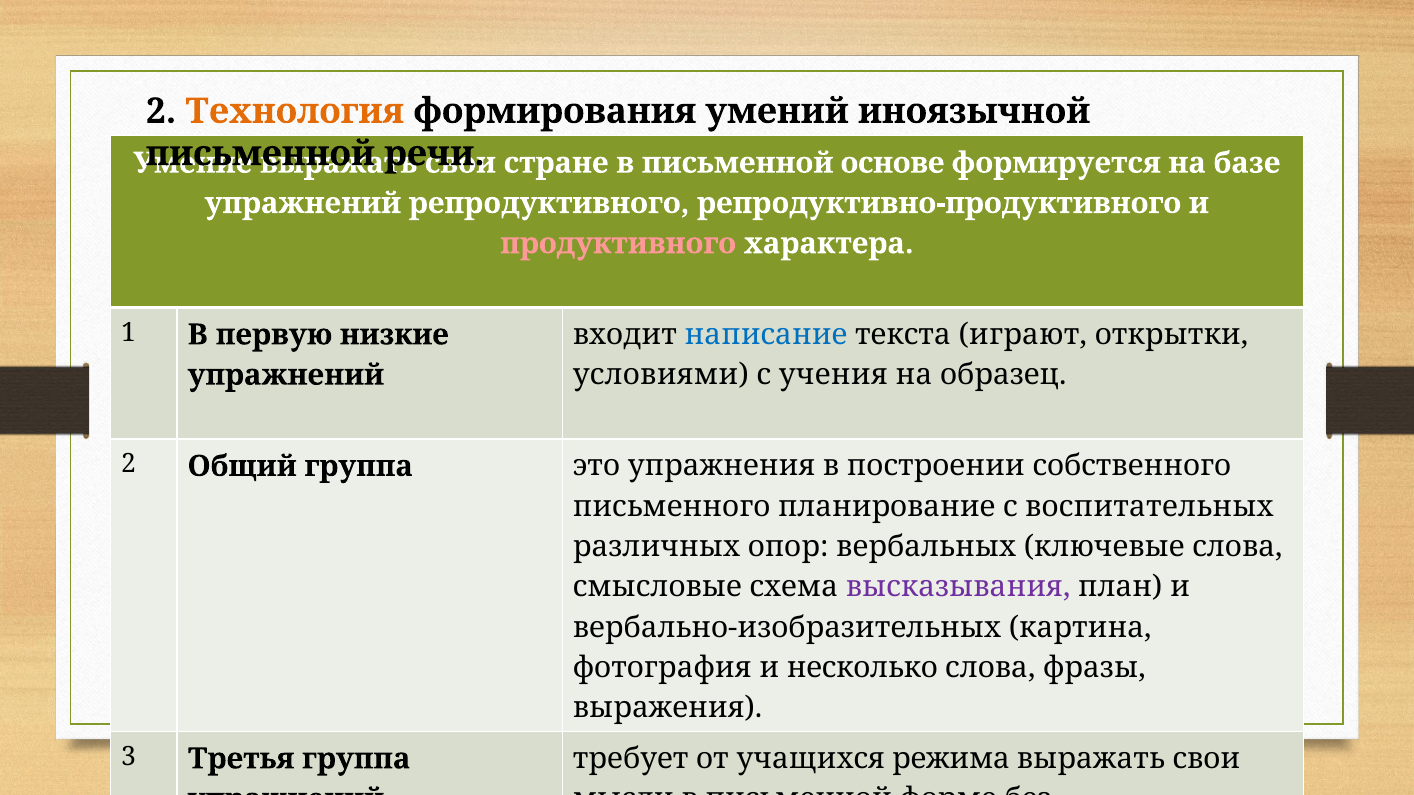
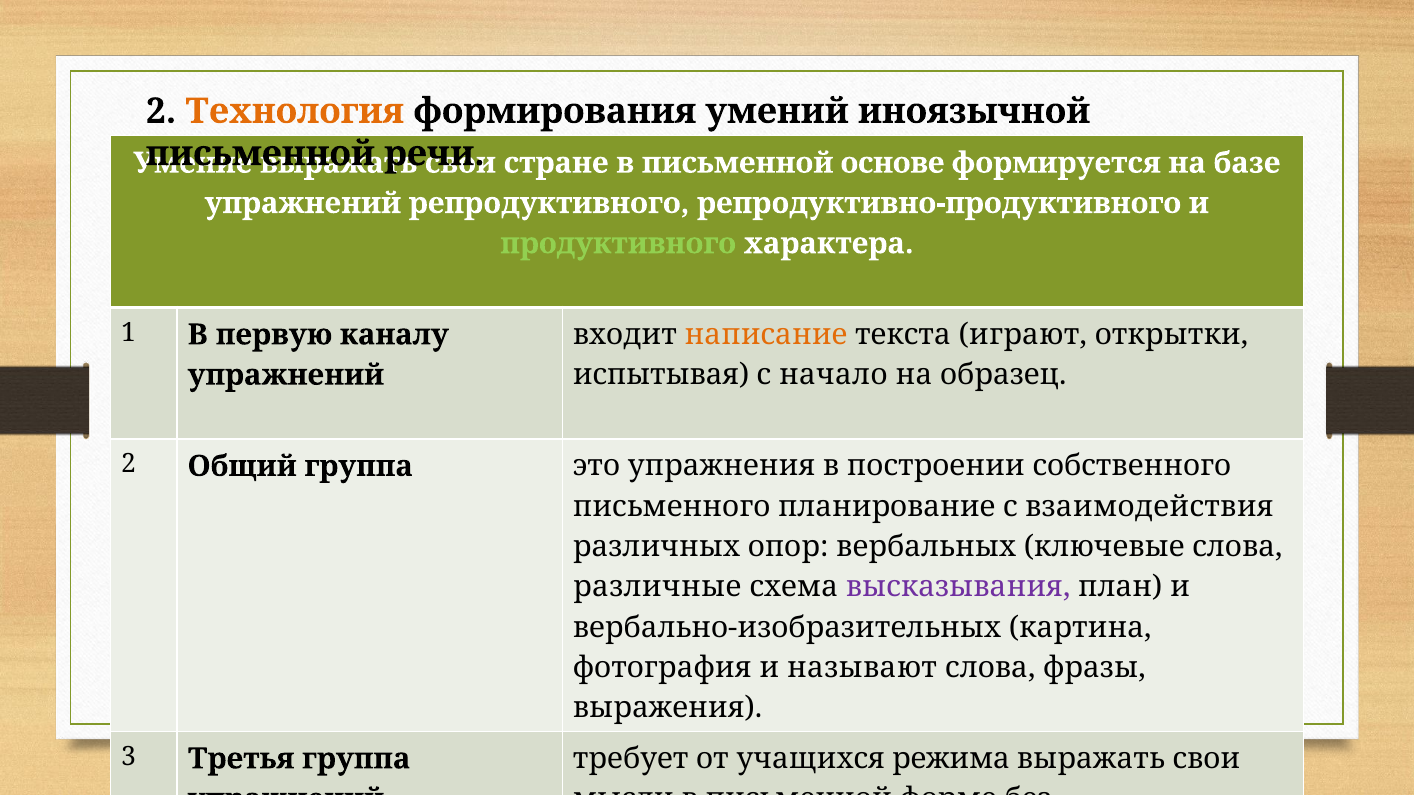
продуктивного colour: pink -> light green (618, 244)
низкие: низкие -> каналу (394, 335)
написание colour: blue -> orange (766, 335)
условиями: условиями -> испытывая (661, 375)
учения: учения -> начало (833, 375)
воспитательных: воспитательных -> взаимодействия (1149, 507)
смысловые: смысловые -> различные (657, 587)
несколько: несколько -> называют (862, 668)
